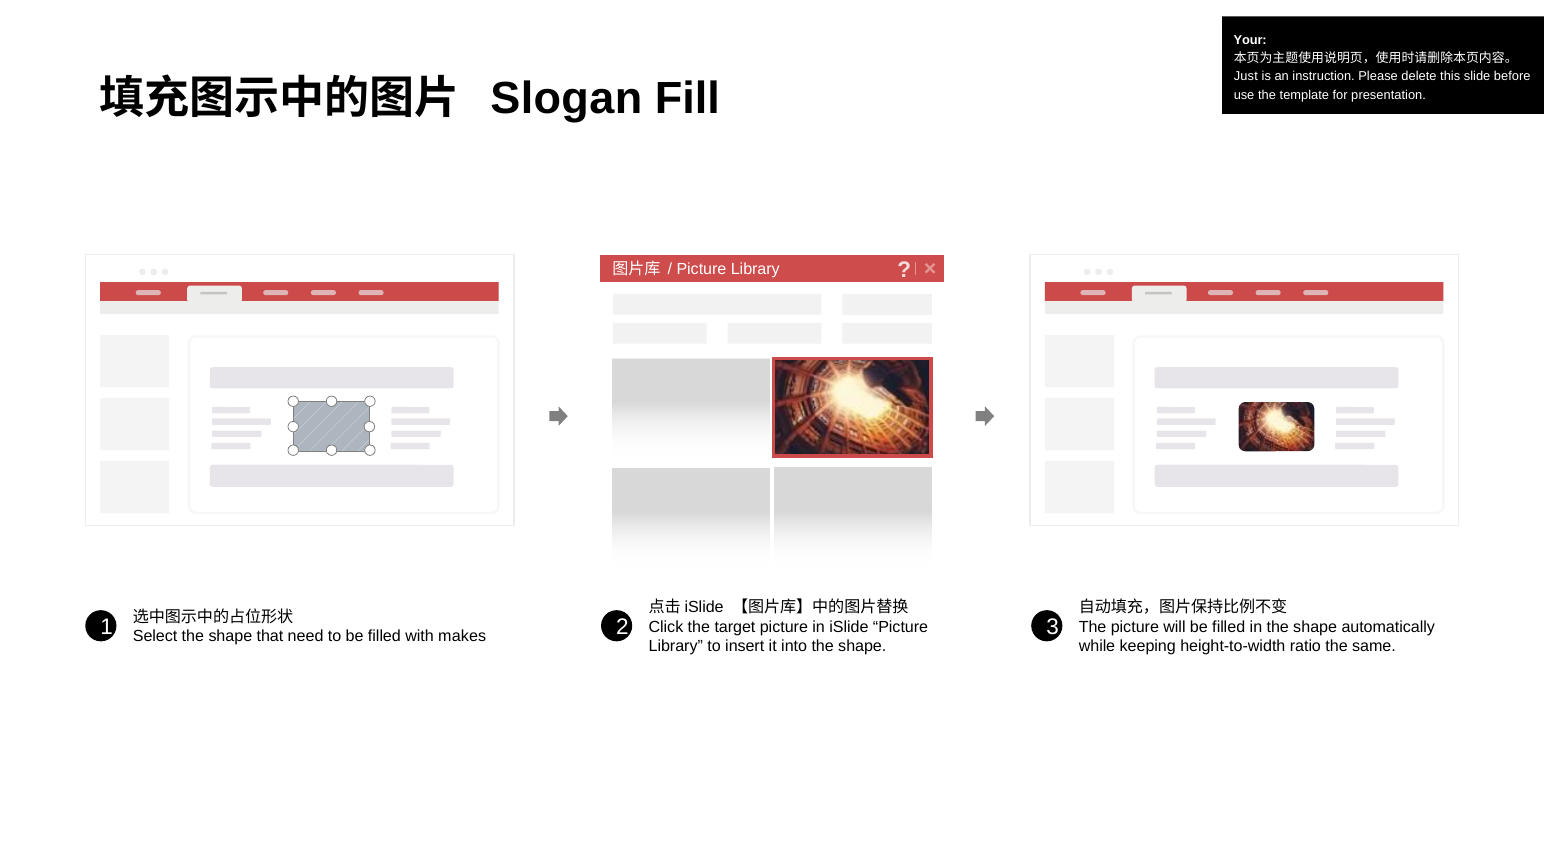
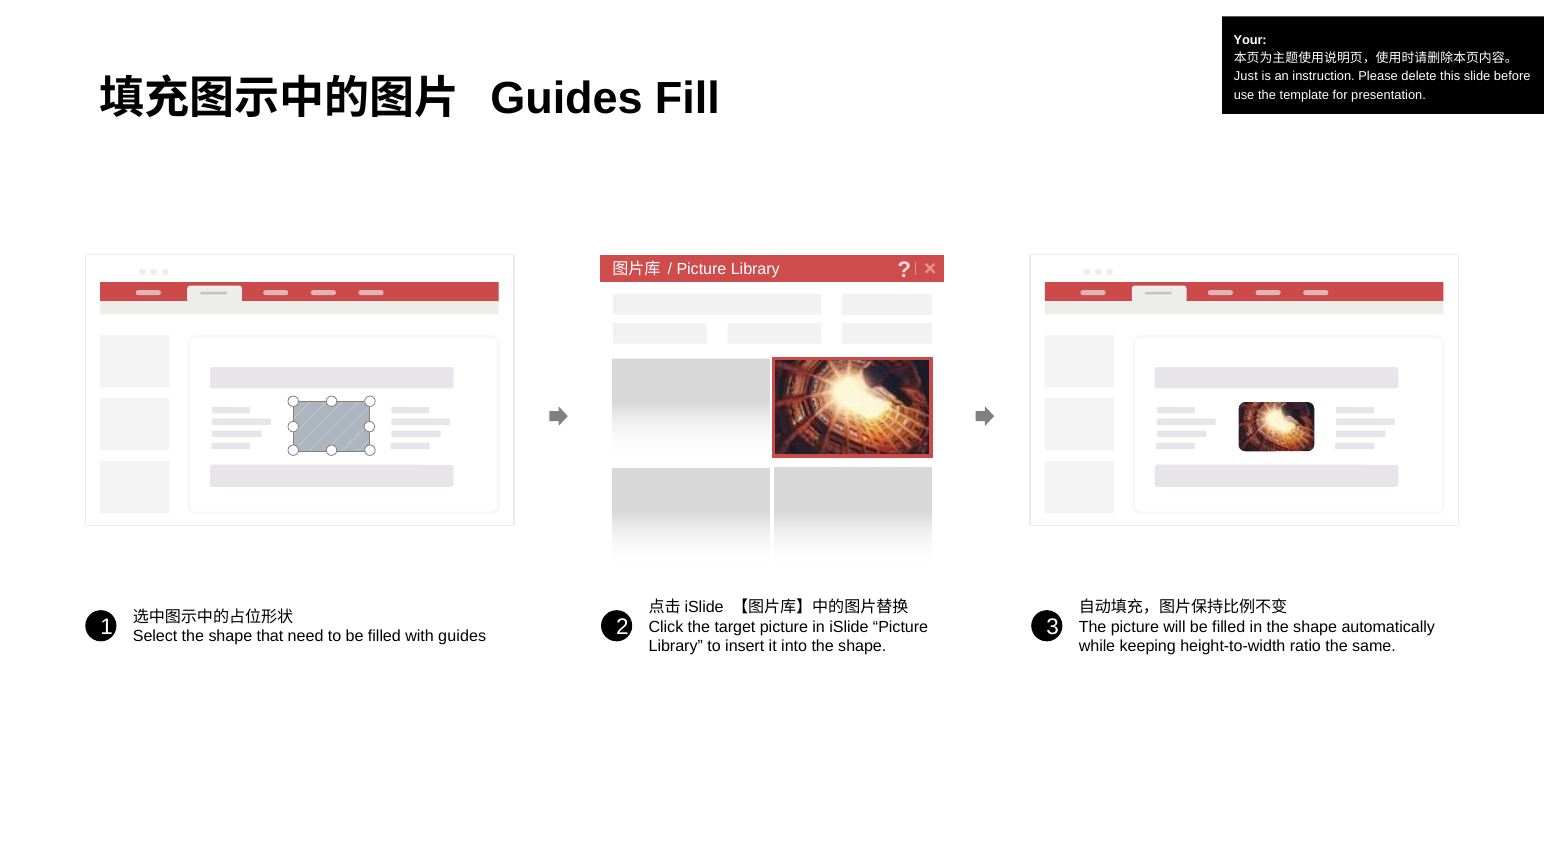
Slogan: Slogan -> Guides (567, 98)
with makes: makes -> guides (462, 637)
